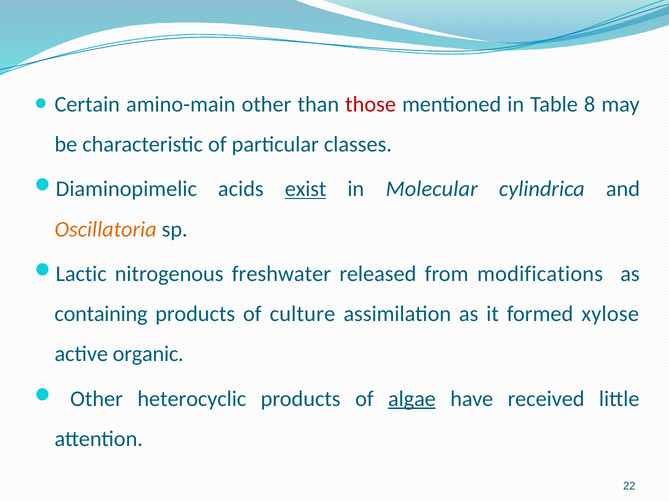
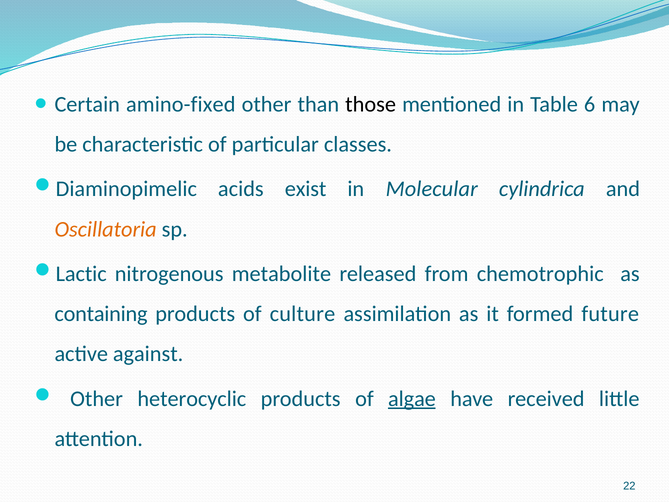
amino-main: amino-main -> amino-fixed (181, 104)
those colour: red -> black (371, 104)
8: 8 -> 6 (590, 104)
exist underline: present -> none (306, 189)
freshwater: freshwater -> metabolite (281, 274)
modifications: modifications -> chemotrophic (540, 274)
xylose: xylose -> future (610, 314)
organic: organic -> against (148, 354)
